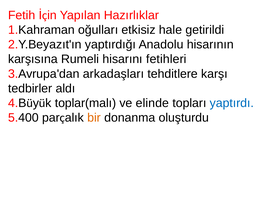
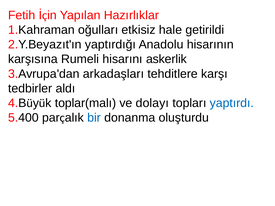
fetihleri: fetihleri -> askerlik (166, 59)
elinde: elinde -> dolayı (152, 103)
bir colour: orange -> blue (94, 118)
